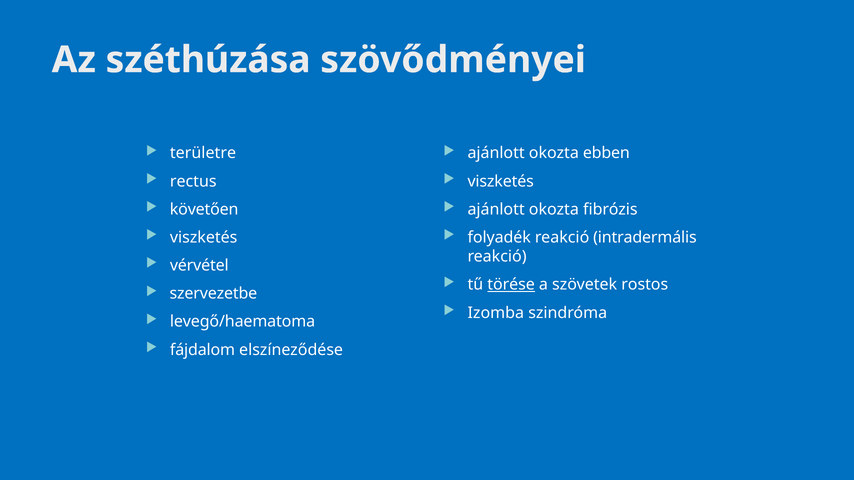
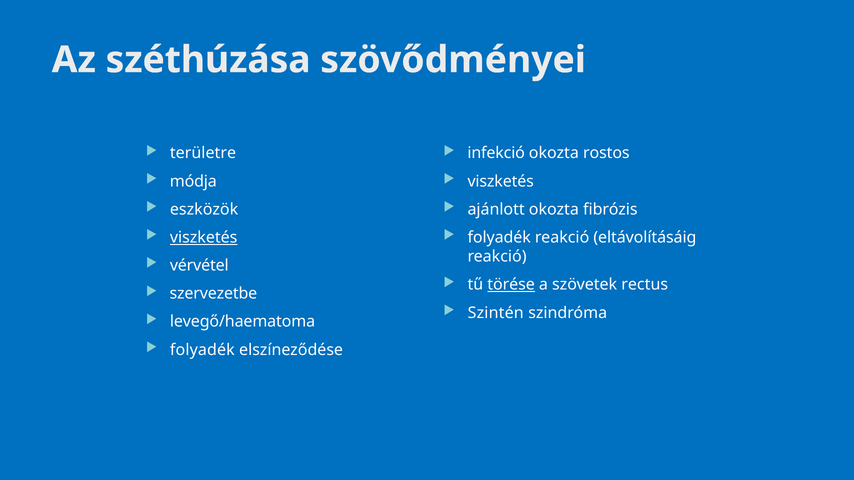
ajánlott: ajánlott -> infekció (496, 153)
ebben: ebben -> rostos (606, 153)
rectus: rectus -> módja (193, 181)
követően: követően -> eszközök (204, 209)
viszketés underline: none -> present (204, 238)
intradermális: intradermális -> eltávolításáig (645, 238)
rostos: rostos -> rectus (645, 285)
Izomba: Izomba -> Szintén (496, 313)
fájdalom: fájdalom -> folyadék (202, 350)
